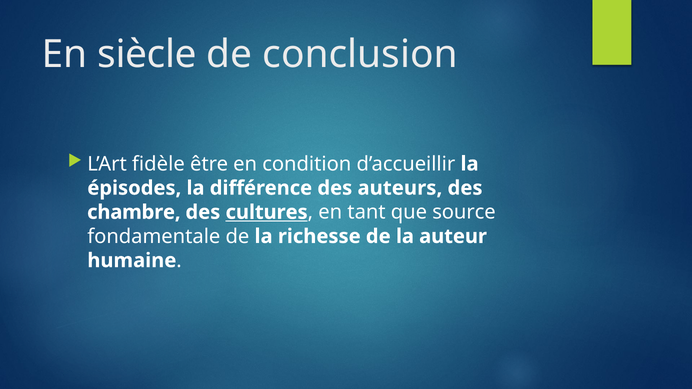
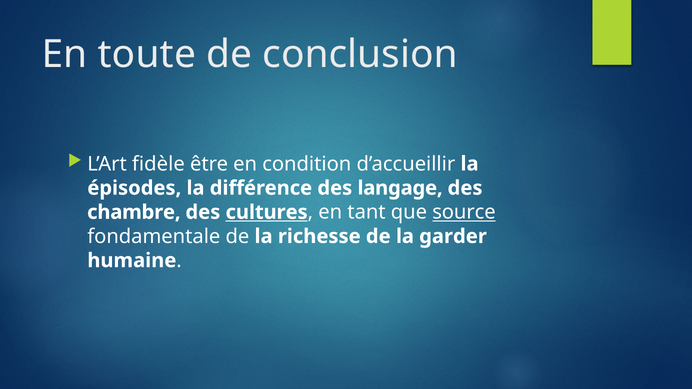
siècle: siècle -> toute (147, 54)
auteurs: auteurs -> langage (400, 188)
source underline: none -> present (464, 212)
auteur: auteur -> garder (453, 237)
